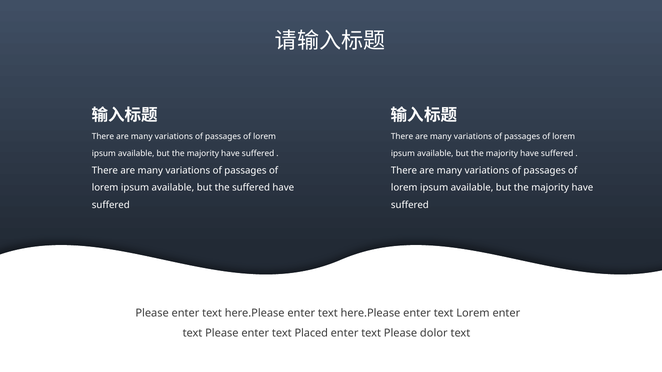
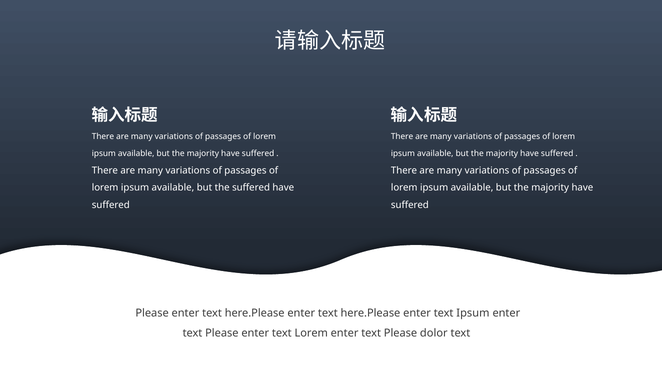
text Lorem: Lorem -> Ipsum (473, 313)
text Placed: Placed -> Lorem (311, 333)
